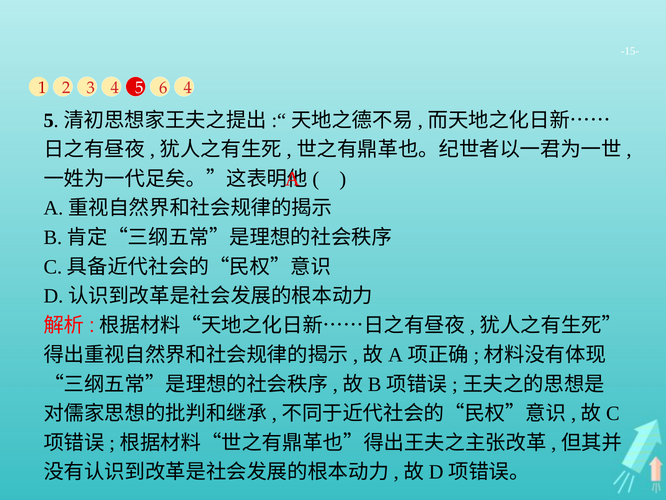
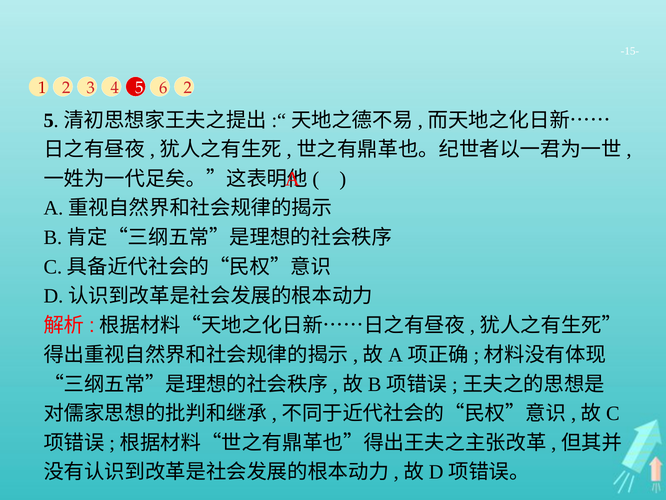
6 4: 4 -> 2 (188, 88)
